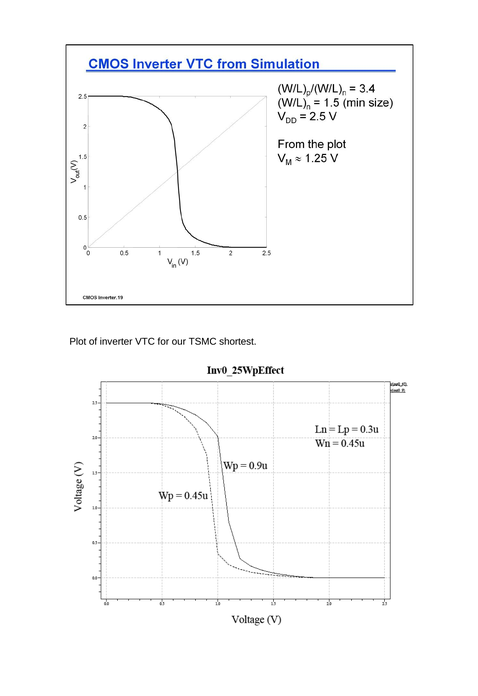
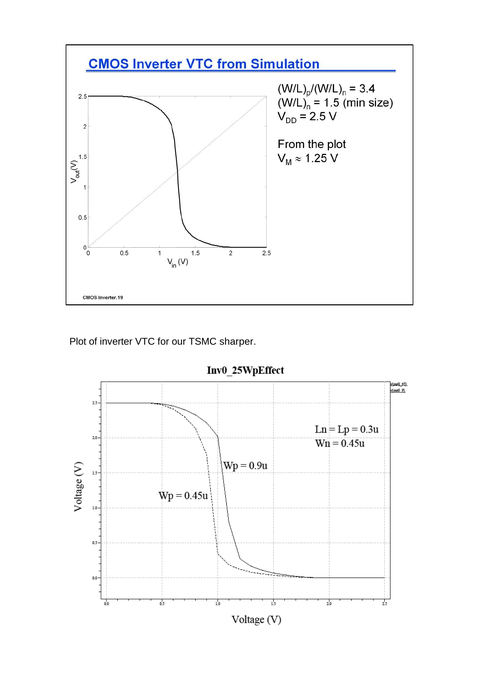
shortest: shortest -> sharper (238, 342)
